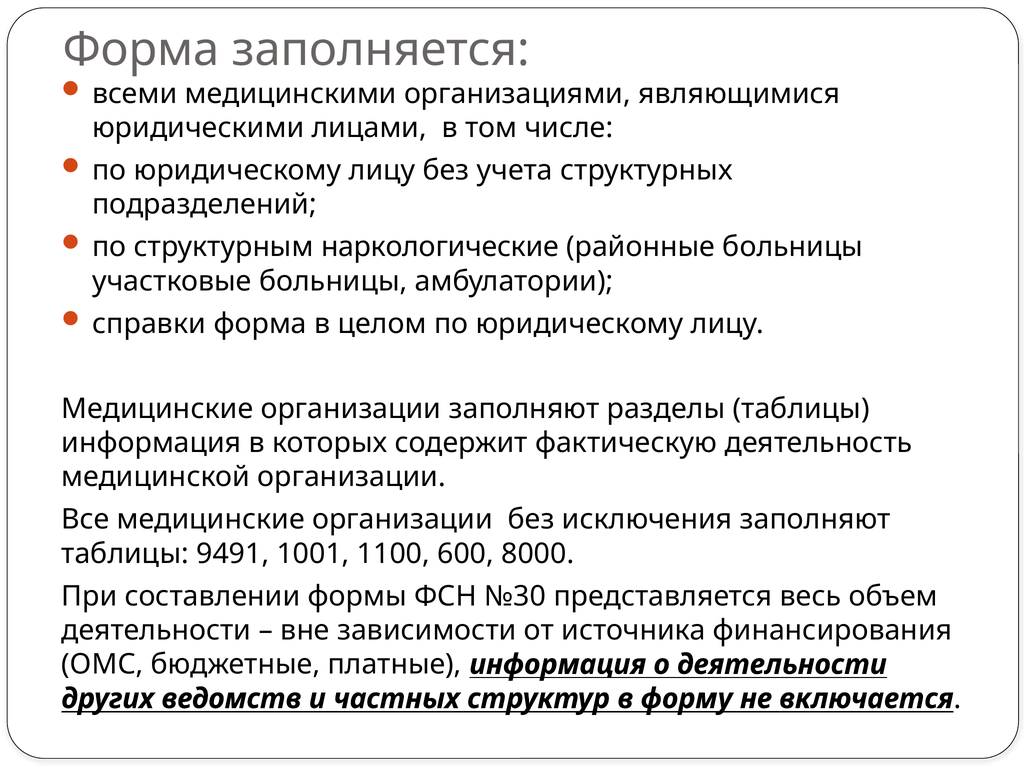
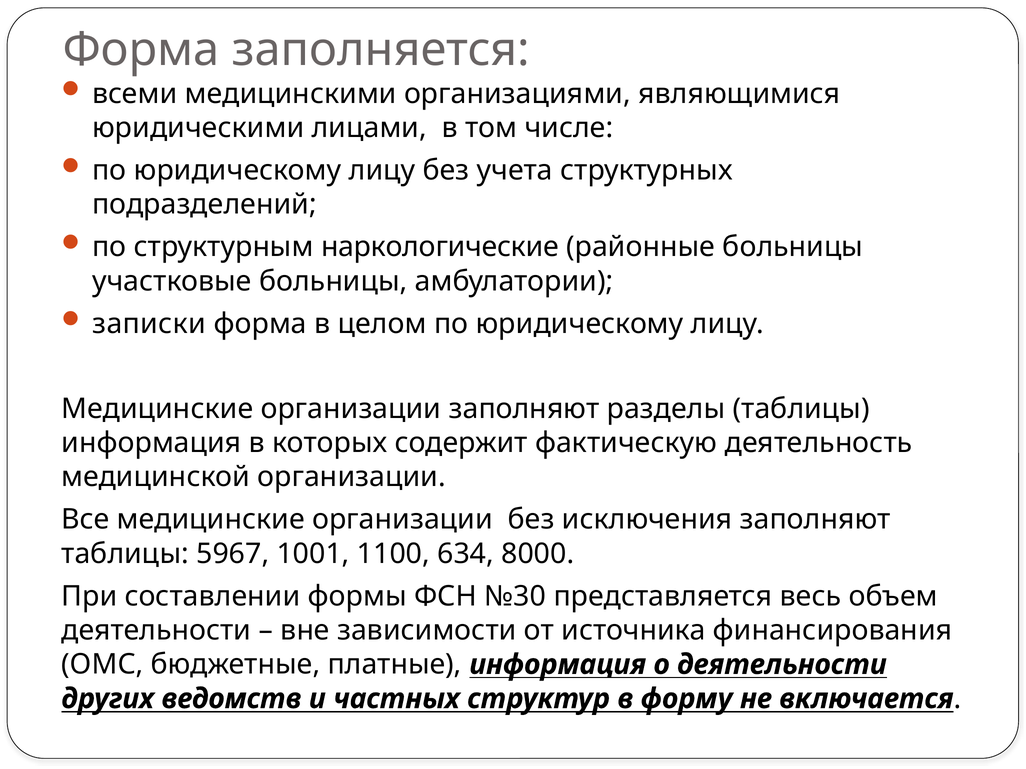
справки: справки -> записки (149, 324)
9491: 9491 -> 5967 (233, 554)
600: 600 -> 634 (466, 554)
